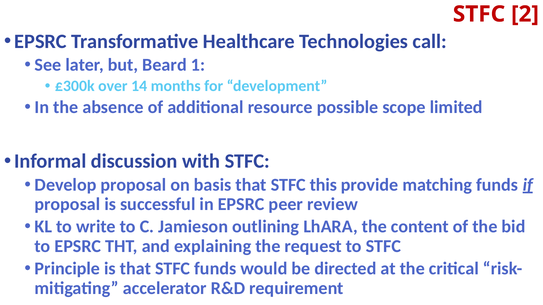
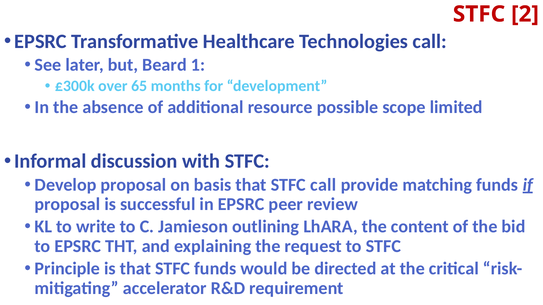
14: 14 -> 65 (139, 86)
STFC this: this -> call (323, 185)
